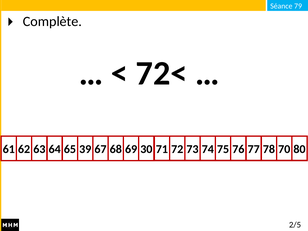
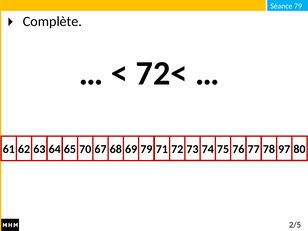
39: 39 -> 70 (85, 149)
69 30: 30 -> 79 (146, 149)
70: 70 -> 97 (284, 149)
